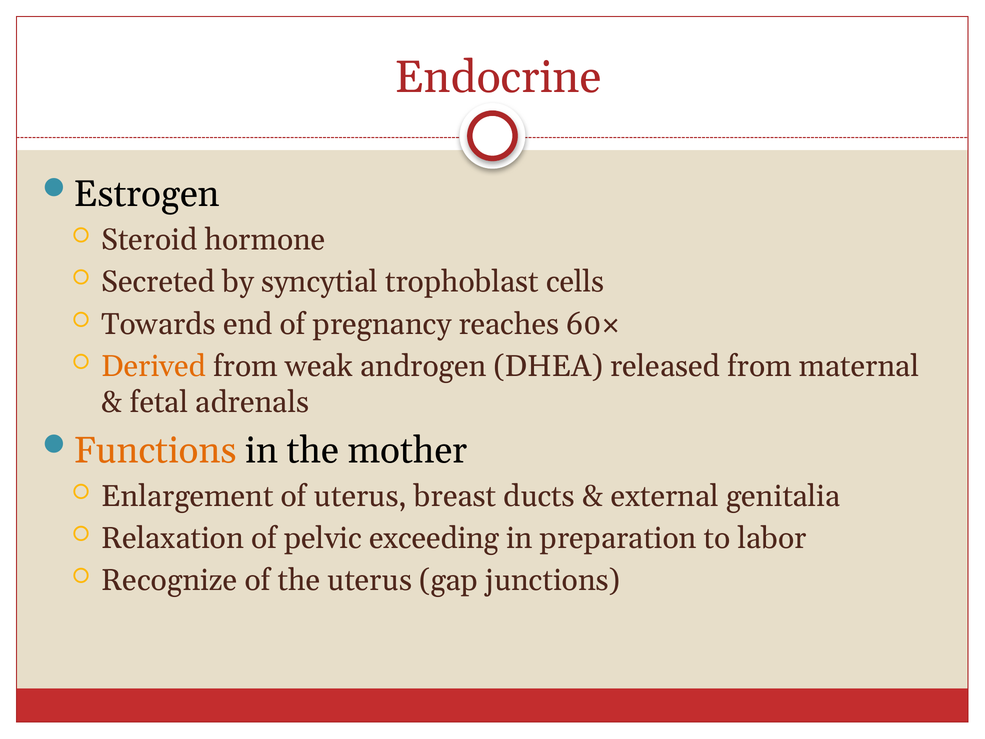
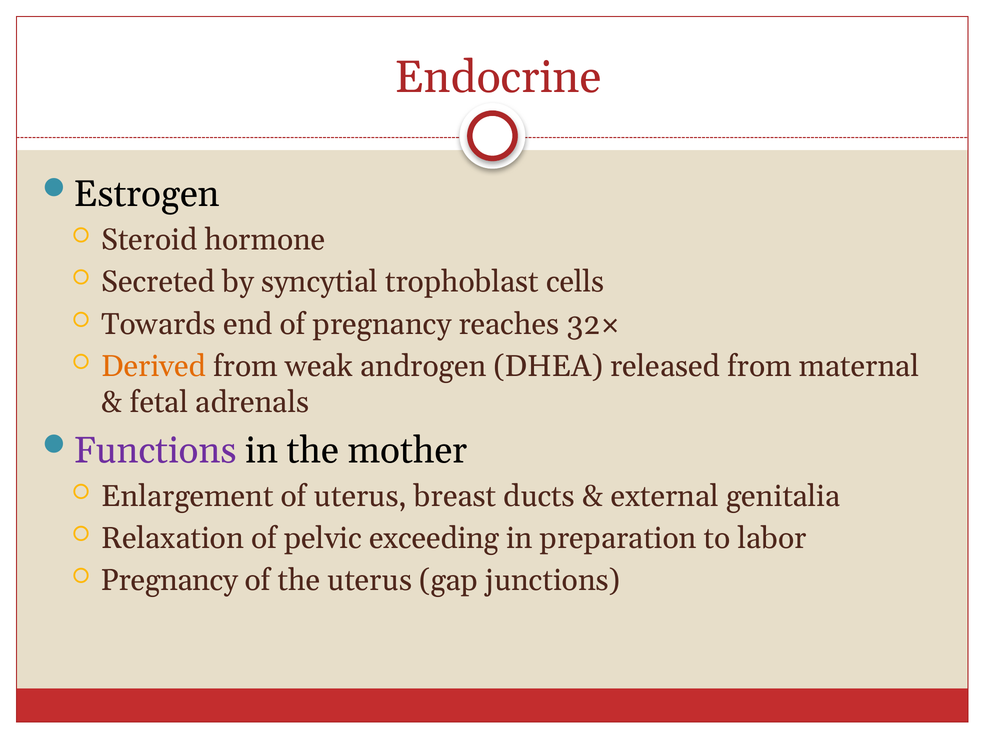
60×: 60× -> 32× (593, 324)
Functions colour: orange -> purple (155, 450)
Recognize: Recognize -> Pregnancy (169, 580)
